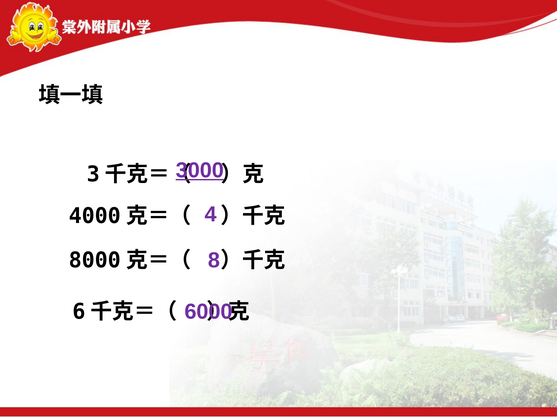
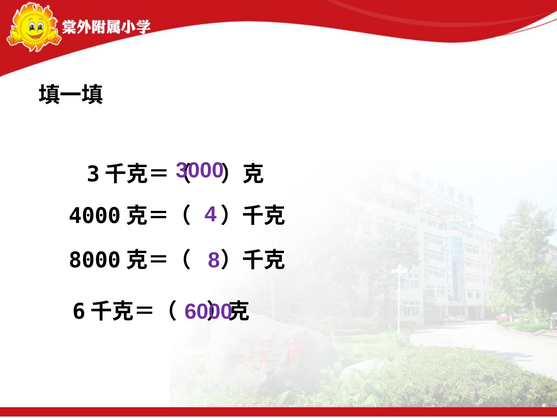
3000 underline: present -> none (200, 170)
